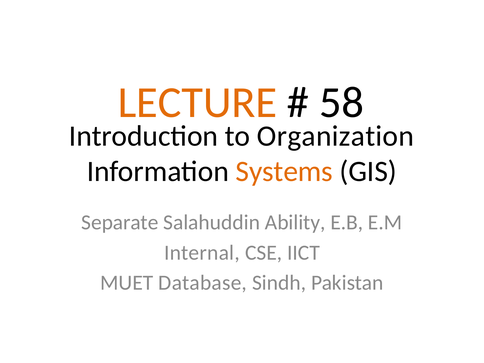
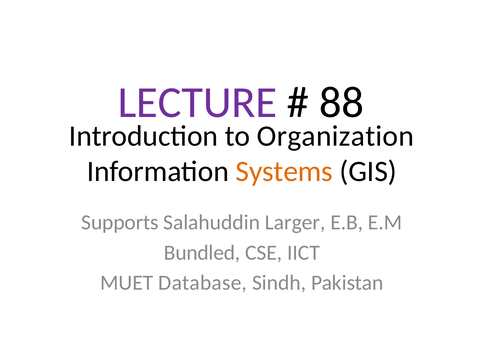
LECTURE colour: orange -> purple (197, 103)
58: 58 -> 88 (341, 103)
Separate: Separate -> Supports (120, 223)
Ability: Ability -> Larger (295, 223)
Internal: Internal -> Bundled (202, 253)
